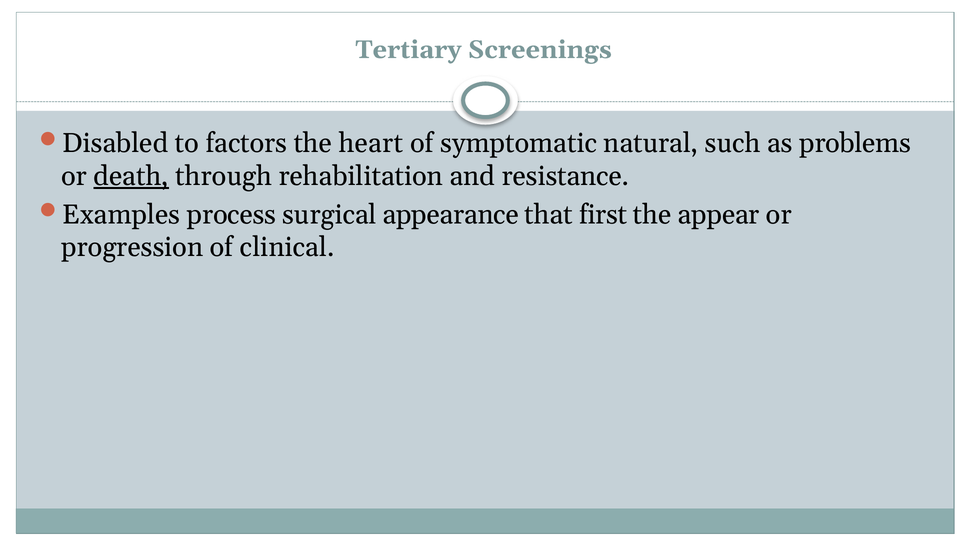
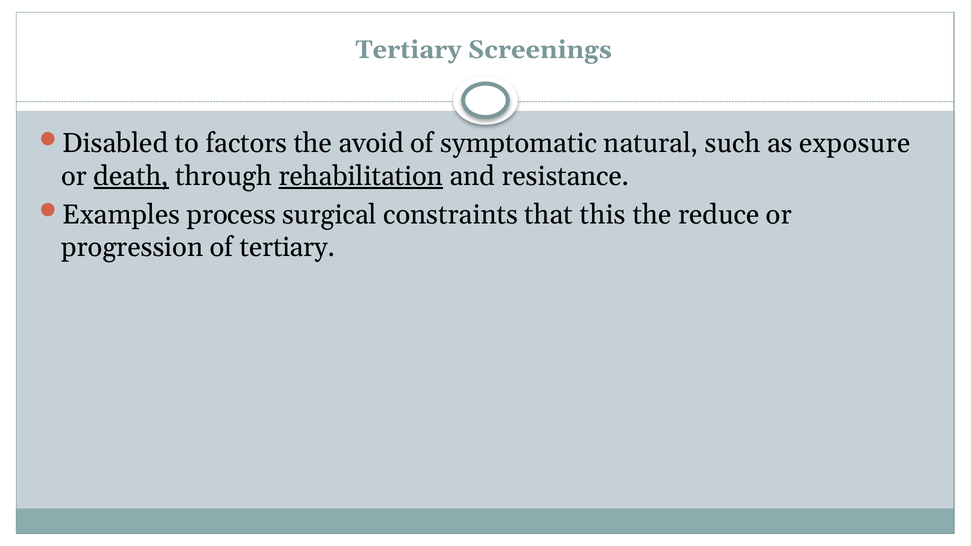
heart: heart -> avoid (371, 144)
problems: problems -> exposure (855, 144)
rehabilitation underline: none -> present (361, 176)
appearance: appearance -> constraints (451, 215)
first: first -> this (603, 215)
appear: appear -> reduce (719, 215)
of clinical: clinical -> tertiary (287, 247)
